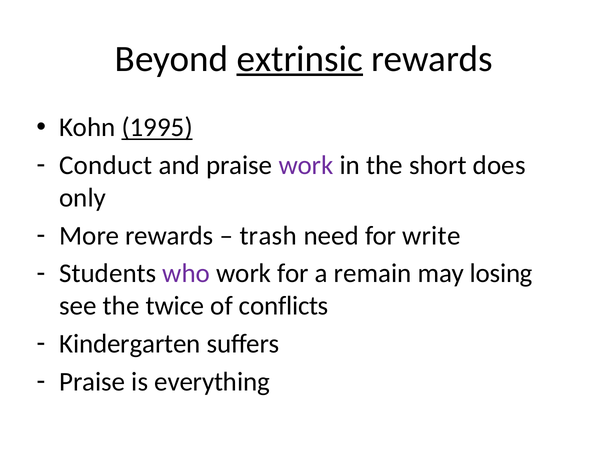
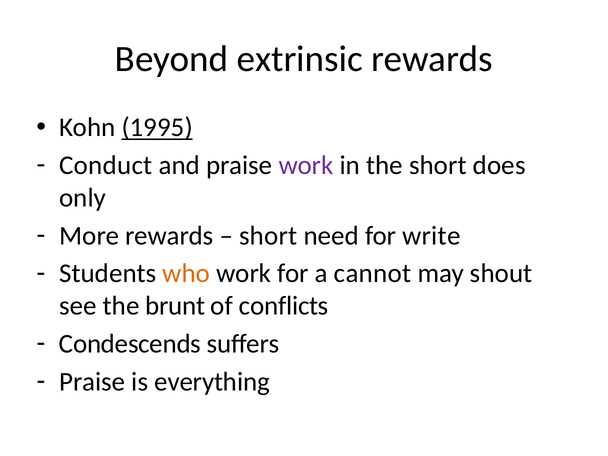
extrinsic underline: present -> none (300, 59)
trash: trash -> short (268, 236)
who colour: purple -> orange (186, 274)
remain: remain -> cannot (373, 274)
losing: losing -> shout (501, 274)
twice: twice -> brunt (175, 306)
Kindergarten: Kindergarten -> Condescends (130, 344)
